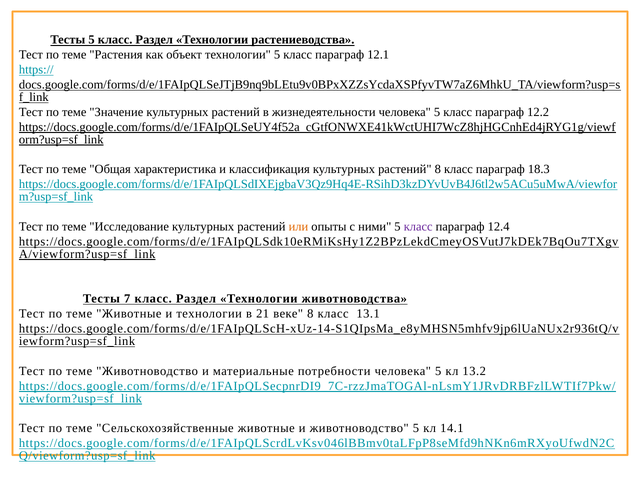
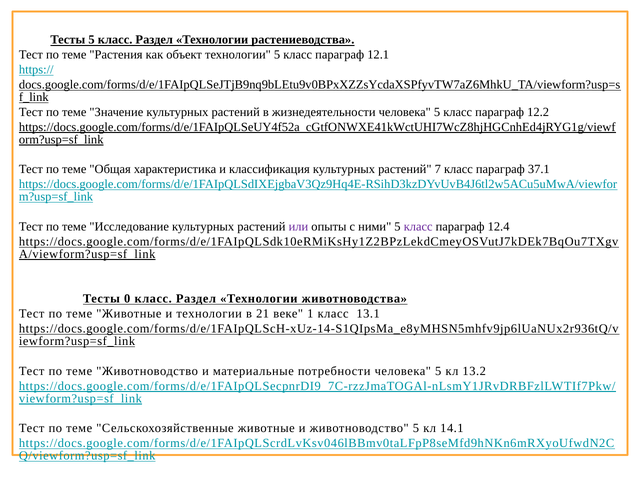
растений 8: 8 -> 7 (438, 169)
18.3: 18.3 -> 37.1 (539, 169)
или colour: orange -> purple (298, 227)
7: 7 -> 0 (127, 299)
веке 8: 8 -> 1 (310, 314)
